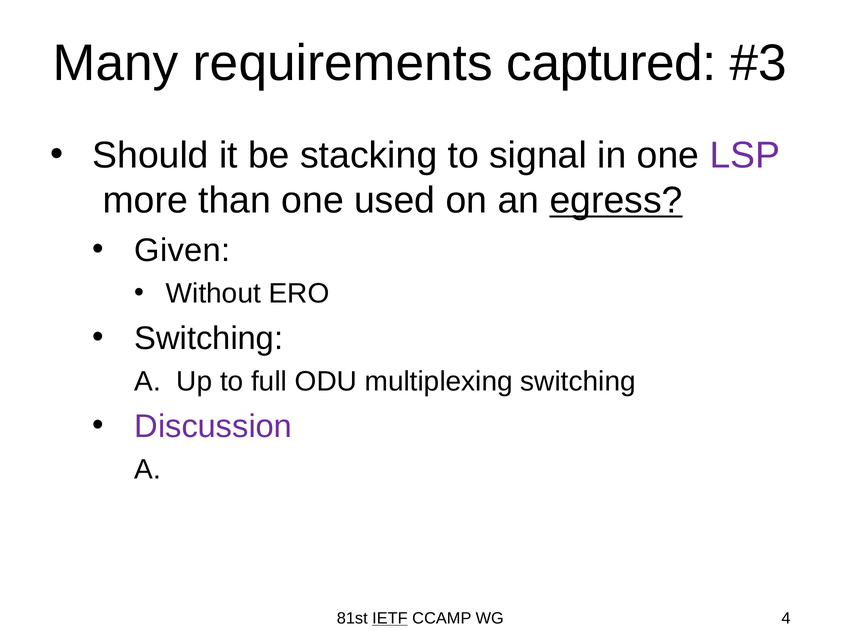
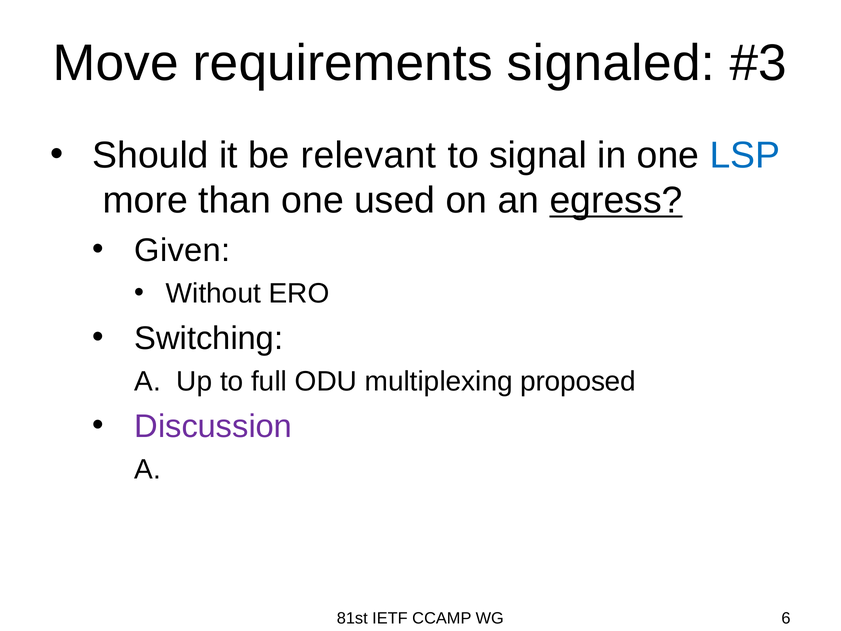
Many: Many -> Move (116, 63)
captured: captured -> signaled (611, 63)
stacking: stacking -> relevant (369, 155)
LSP colour: purple -> blue (745, 155)
multiplexing switching: switching -> proposed (578, 381)
IETF underline: present -> none (390, 618)
4: 4 -> 6 (786, 618)
